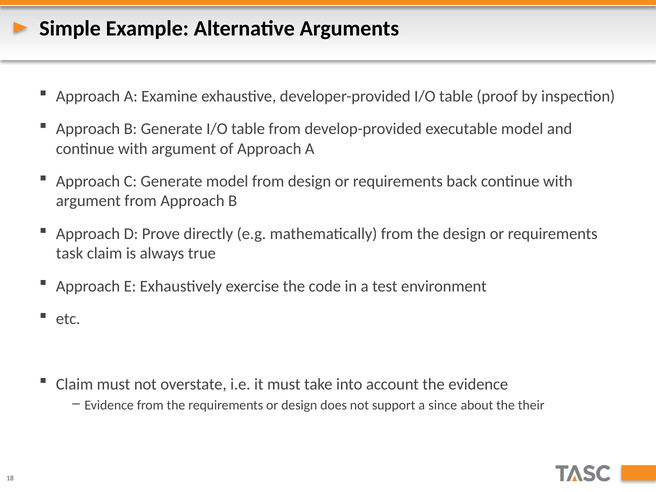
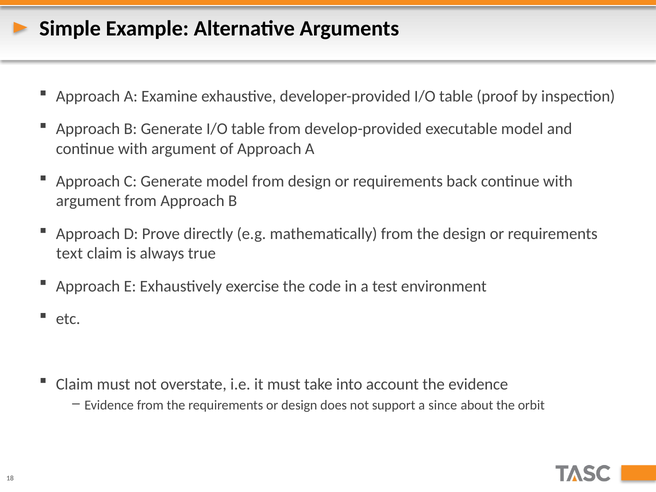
task: task -> text (70, 253)
their: their -> orbit (531, 405)
